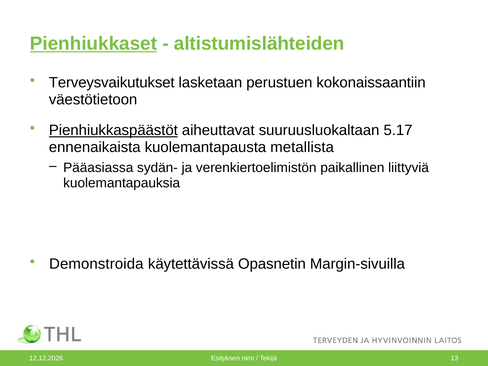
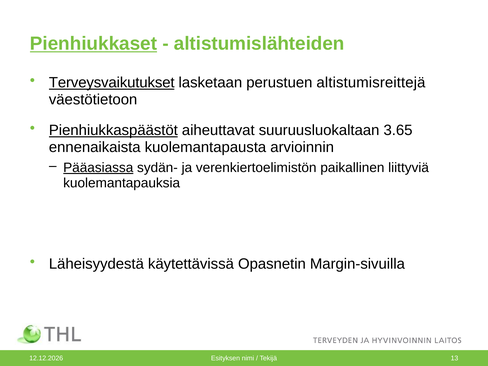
Terveysvaikutukset underline: none -> present (112, 83)
kokonaissaantiin: kokonaissaantiin -> altistumisreittejä (371, 83)
5.17: 5.17 -> 3.65 (398, 130)
metallista: metallista -> arvioinnin (302, 147)
Pääasiassa underline: none -> present (98, 168)
Demonstroida: Demonstroida -> Läheisyydestä (96, 264)
